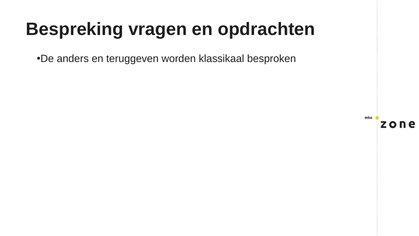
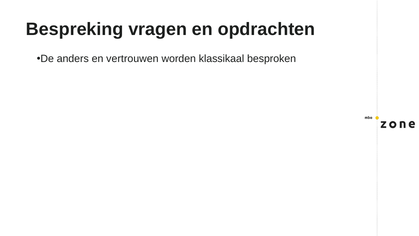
teruggeven: teruggeven -> vertrouwen (132, 59)
